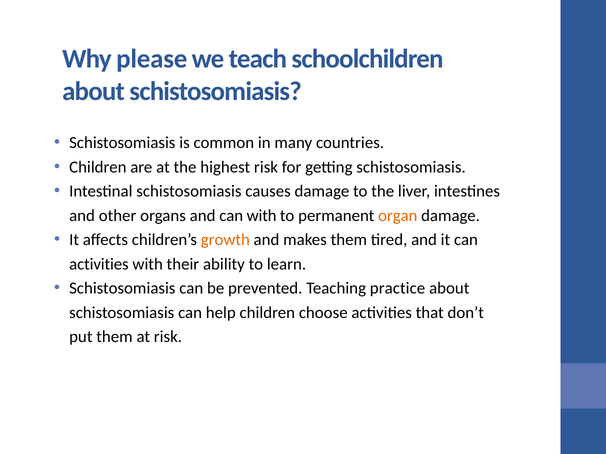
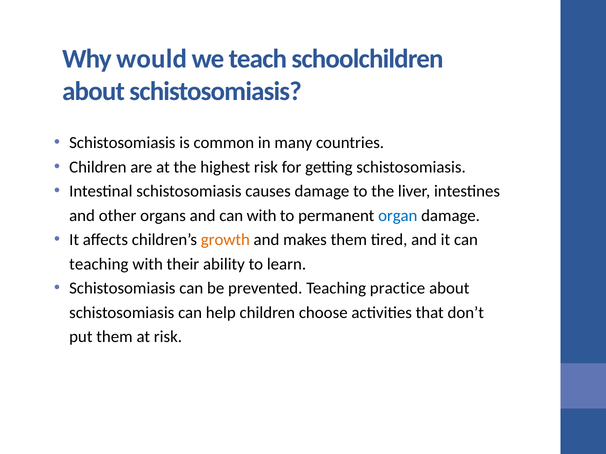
please: please -> would (152, 59)
organ colour: orange -> blue (398, 216)
activities: activities -> teaching (99, 264)
